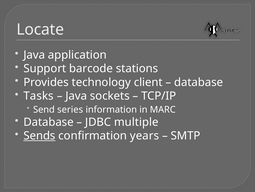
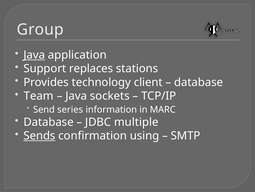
Locate: Locate -> Group (40, 29)
Java underline: none -> present (34, 55)
barcode: barcode -> replaces (91, 68)
Tasks: Tasks -> Team (39, 96)
years: years -> using (145, 135)
